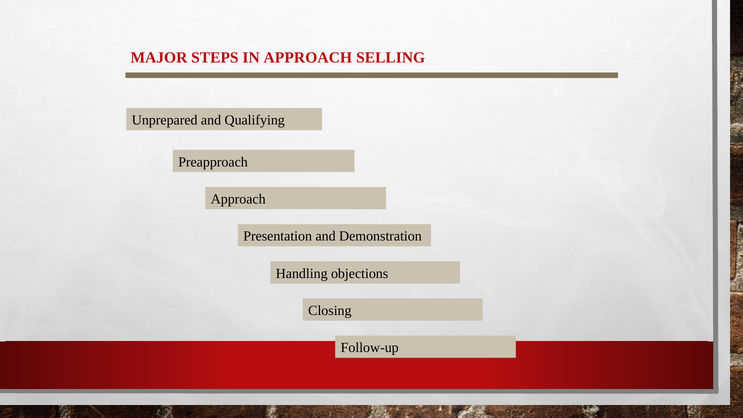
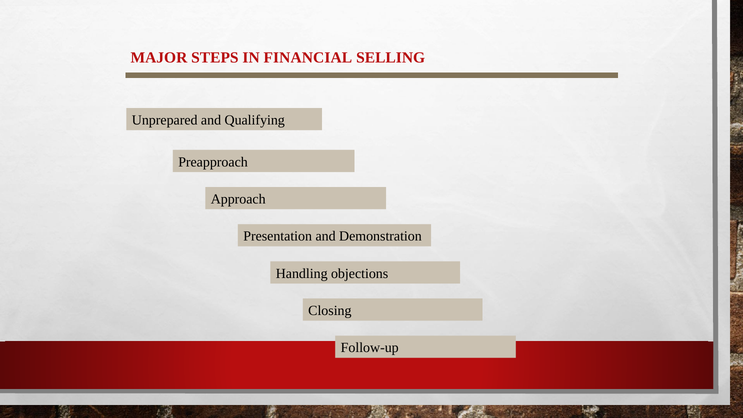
IN APPROACH: APPROACH -> FINANCIAL (308, 57)
